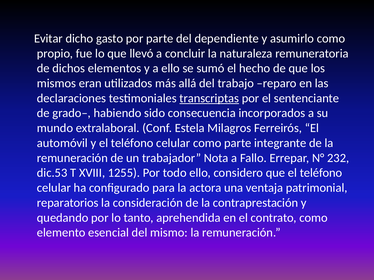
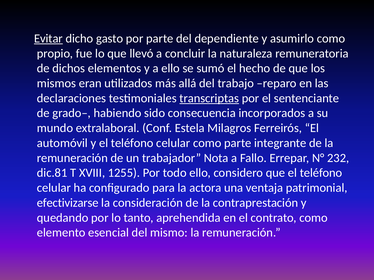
Evitar underline: none -> present (48, 39)
dic.53: dic.53 -> dic.81 (52, 173)
reparatorios: reparatorios -> efectivizarse (68, 203)
